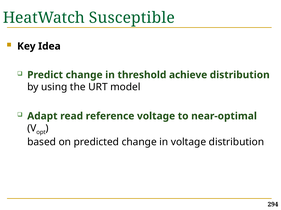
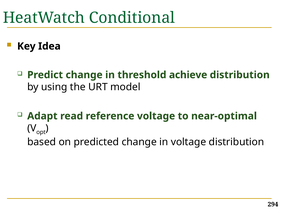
Susceptible: Susceptible -> Conditional (132, 18)
